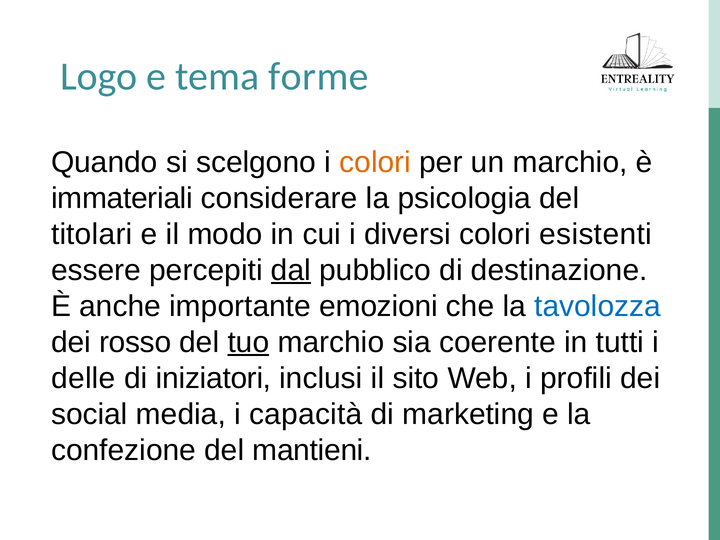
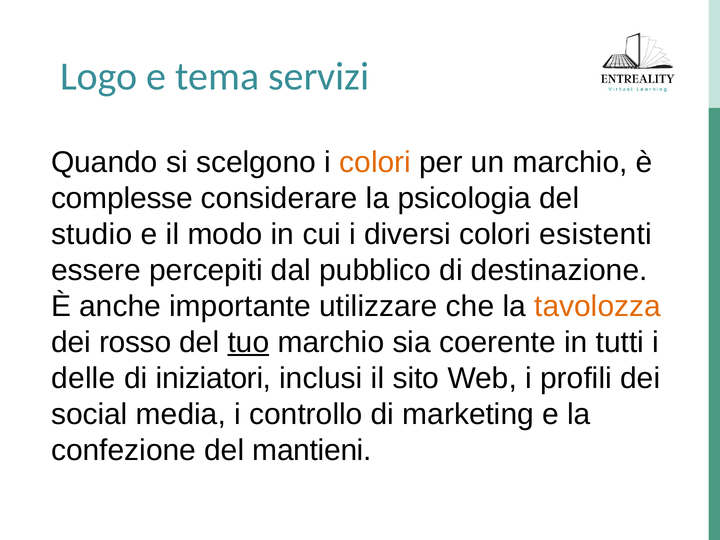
forme: forme -> servizi (319, 77)
immateriali: immateriali -> complesse (122, 198)
titolari: titolari -> studio (92, 234)
dal underline: present -> none (291, 270)
emozioni: emozioni -> utilizzare (378, 306)
tavolozza colour: blue -> orange (598, 306)
capacità: capacità -> controllo (306, 414)
